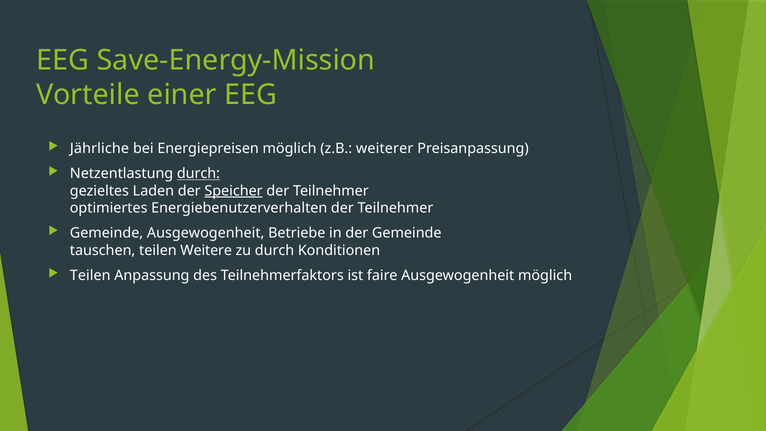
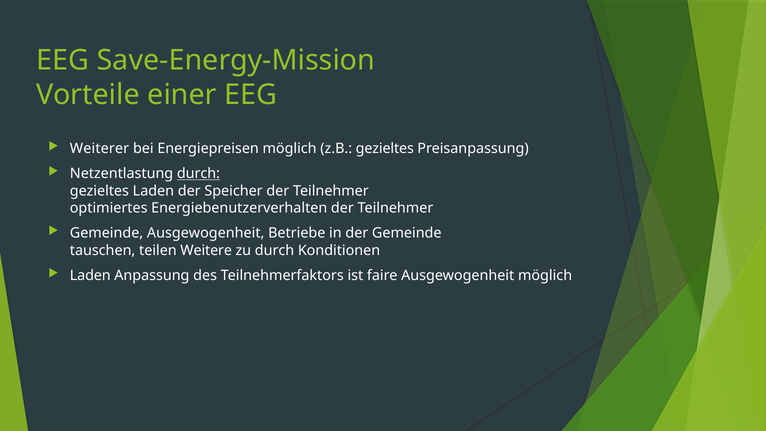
Jährliche: Jährliche -> Weiterer (99, 148)
z.B weiterer: weiterer -> gezieltes (385, 148)
Speicher underline: present -> none (234, 191)
Teilen: Teilen -> Laden (90, 276)
